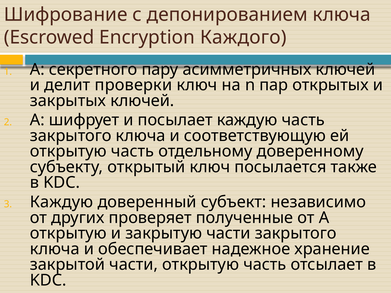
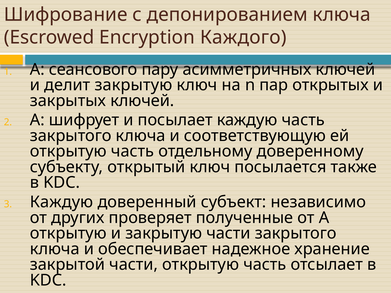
секретного: секретного -> сеансового (93, 69)
делит проверки: проверки -> закрытую (133, 85)
